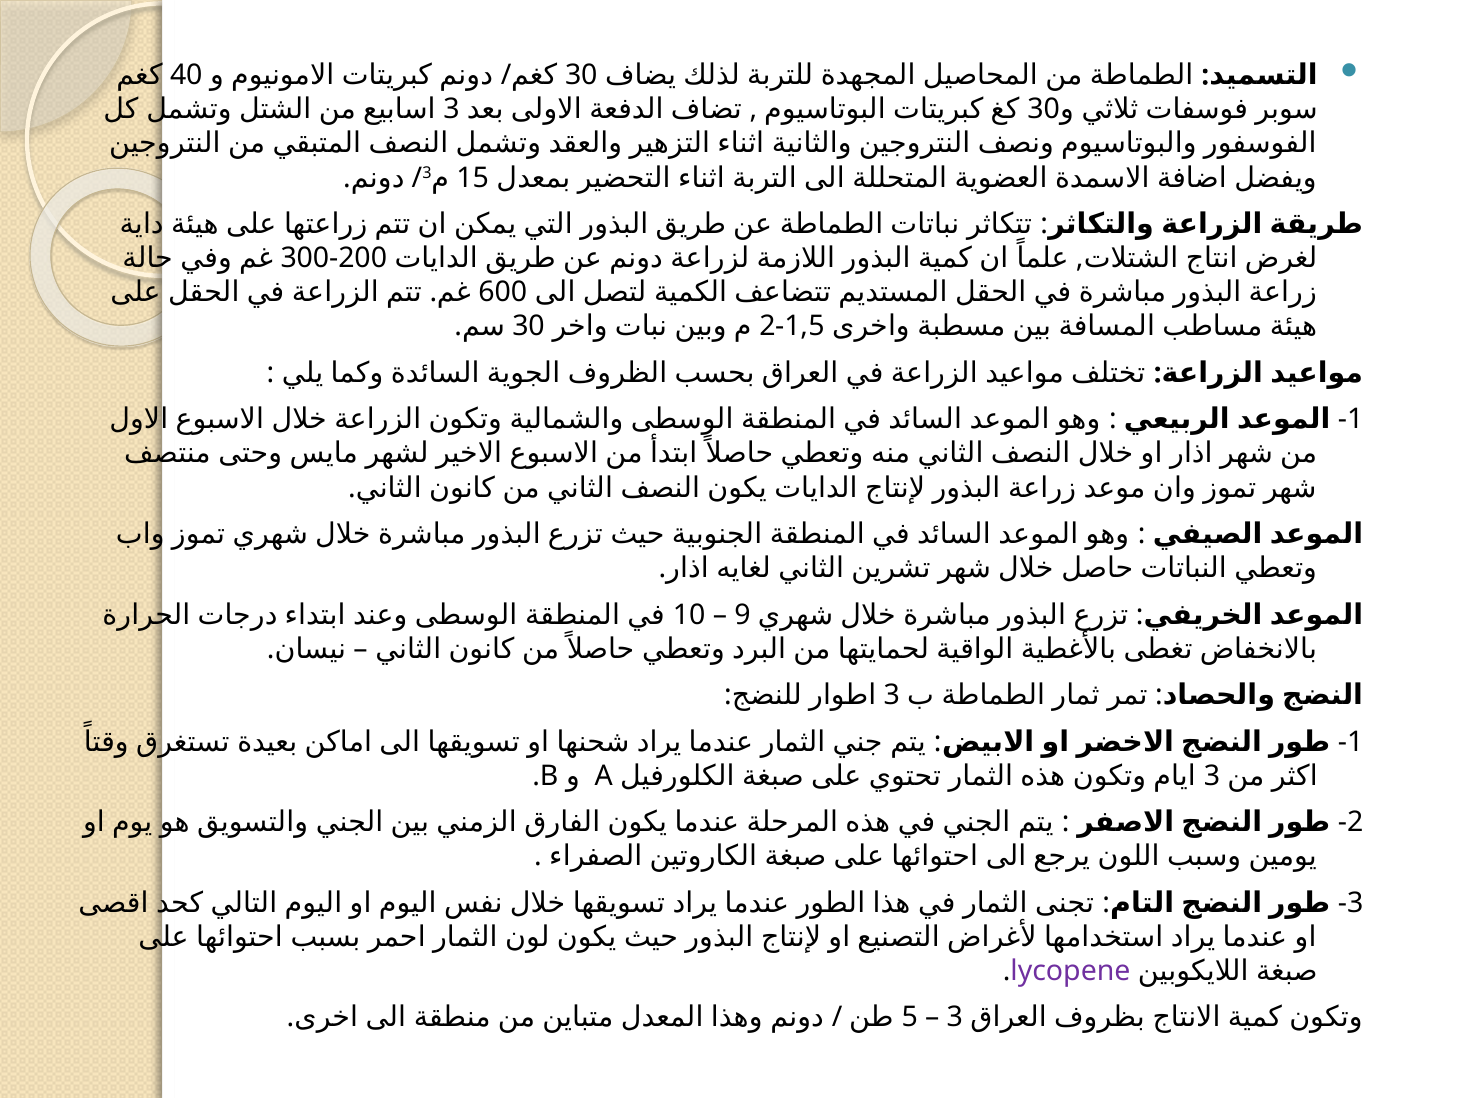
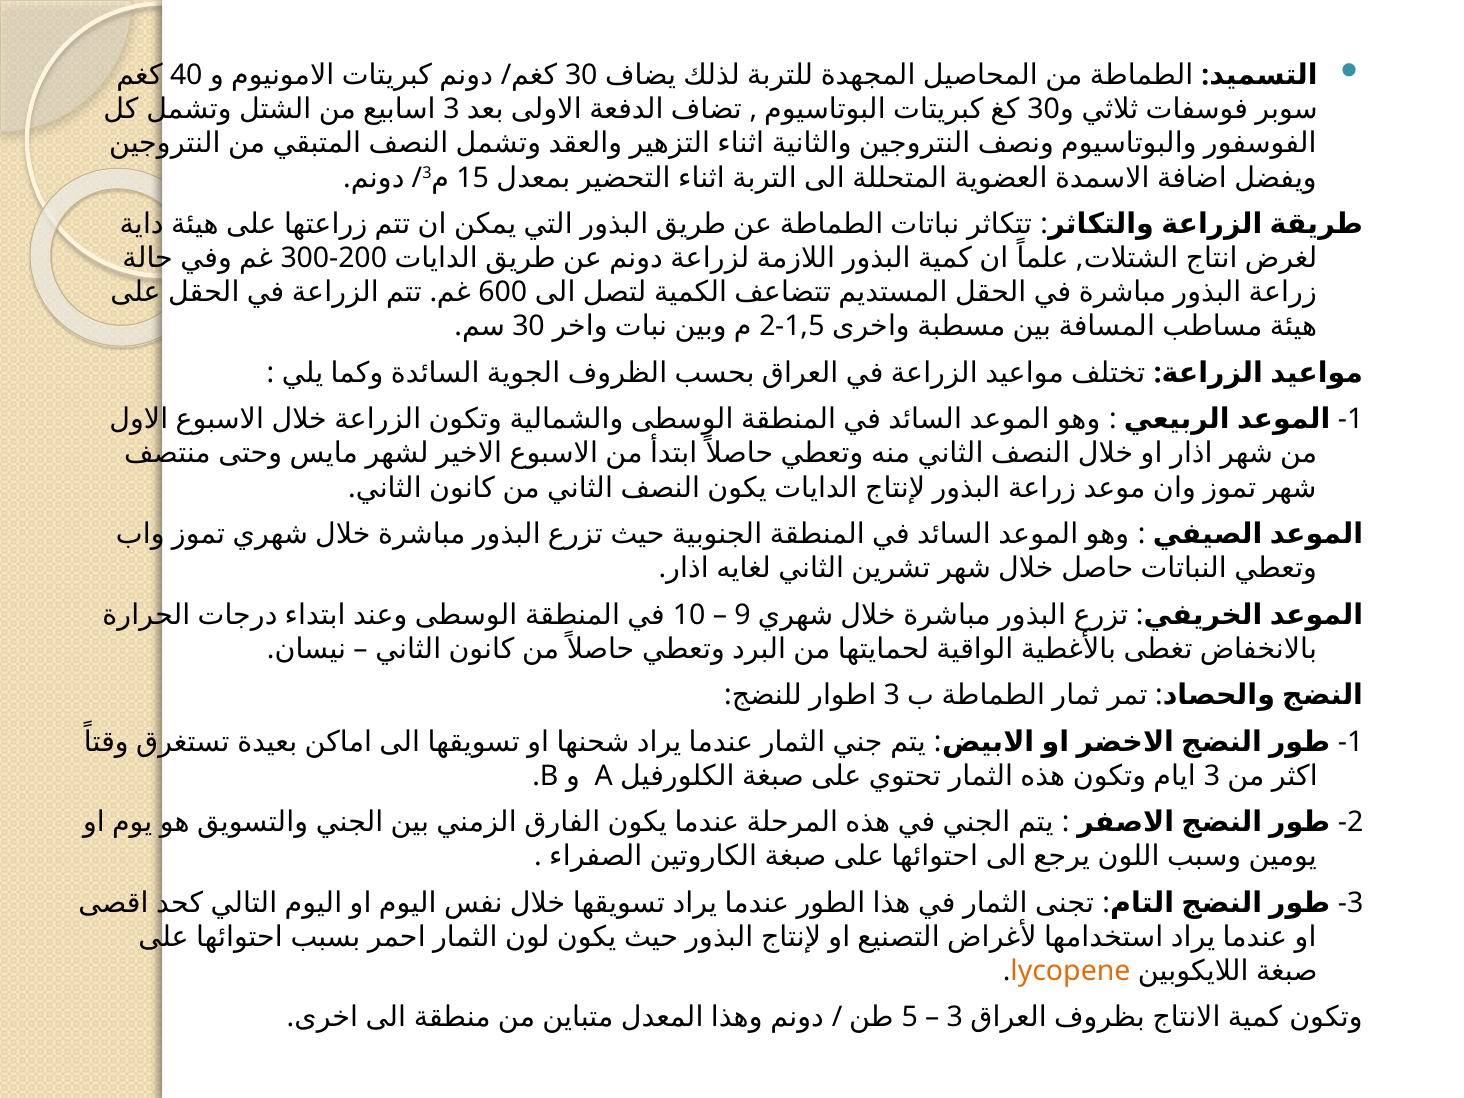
lycopene colour: purple -> orange (1070, 971)
